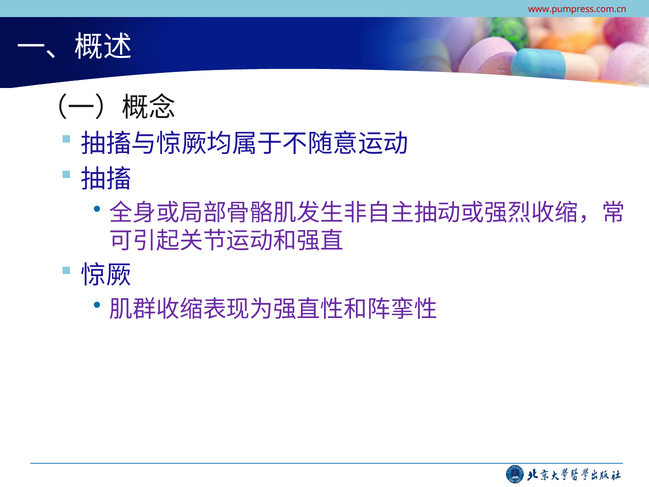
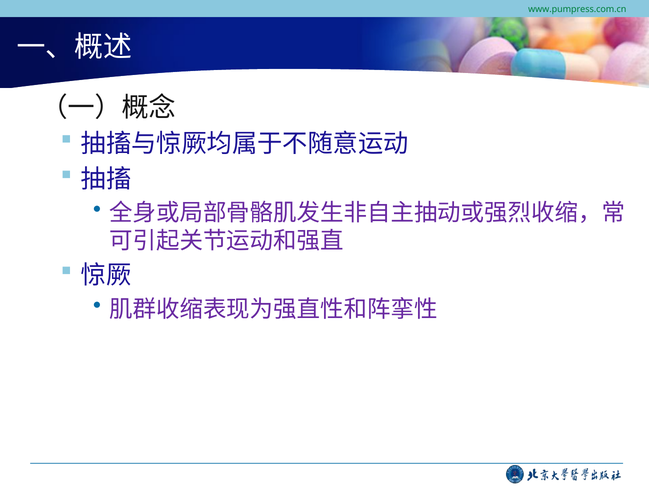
www.pumpress.com.cn colour: red -> green (577, 9)
